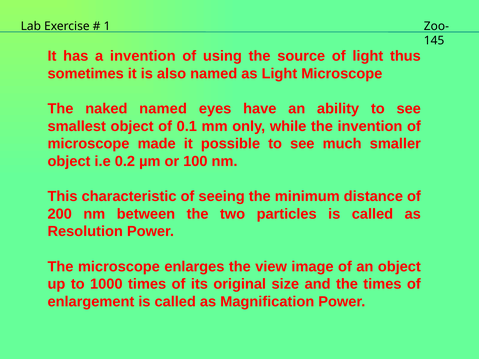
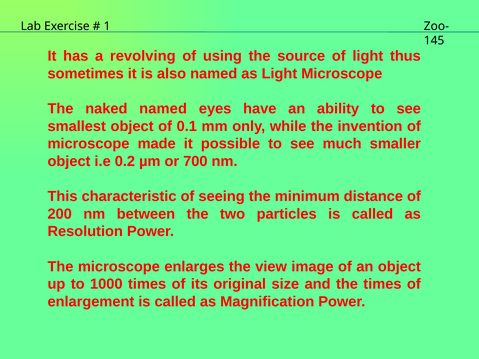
a invention: invention -> revolving (143, 56)
100: 100 -> 700 (195, 161)
